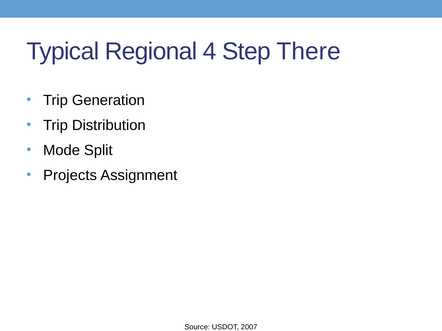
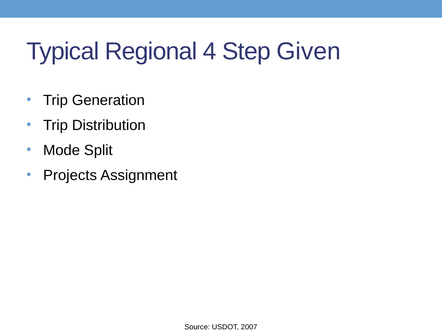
There: There -> Given (309, 51)
